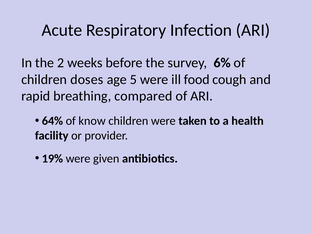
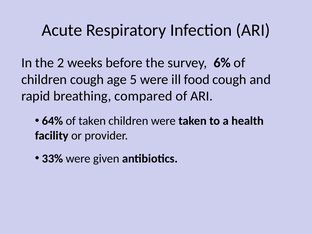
children doses: doses -> cough (87, 79)
of know: know -> taken (92, 121)
19%: 19% -> 33% (52, 159)
